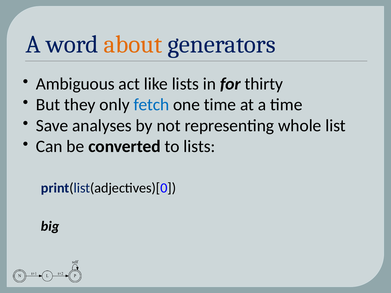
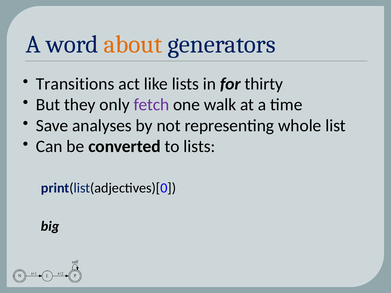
Ambiguous: Ambiguous -> Transitions (75, 84)
fetch colour: blue -> purple (151, 105)
one time: time -> walk (220, 105)
